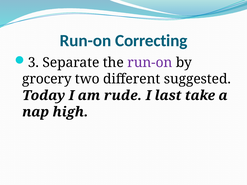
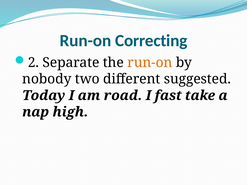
3: 3 -> 2 (33, 63)
run-on colour: purple -> orange (150, 63)
grocery: grocery -> nobody (47, 79)
rude: rude -> road (123, 96)
last: last -> fast (168, 96)
